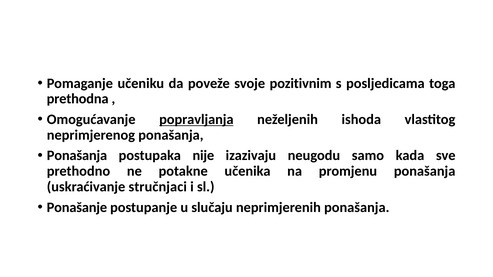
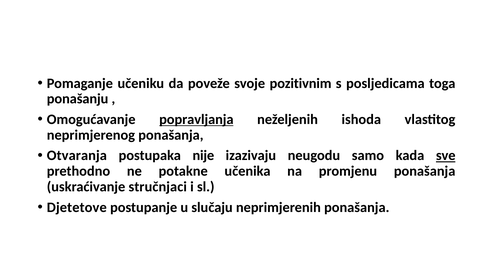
prethodna: prethodna -> ponašanju (78, 99)
Ponašanja: Ponašanja -> Otvaranja (77, 156)
sve underline: none -> present (446, 156)
Ponašanje: Ponašanje -> Djetetove (77, 207)
